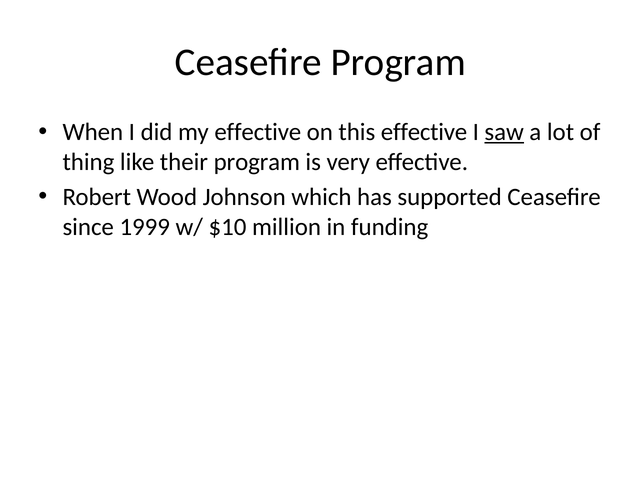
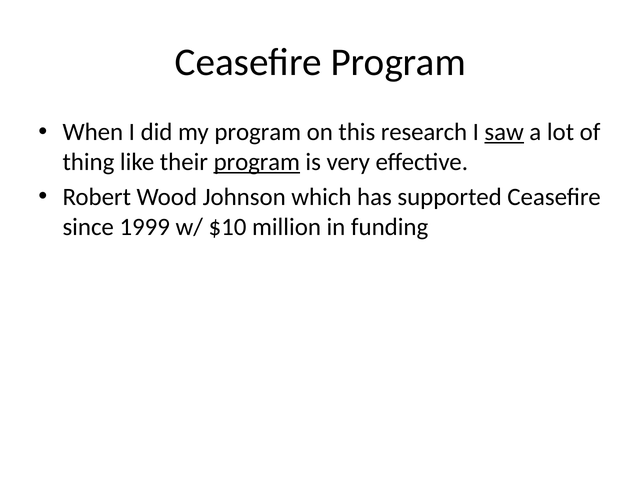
my effective: effective -> program (258, 132)
this effective: effective -> research (424, 132)
program underline: none -> present (257, 162)
